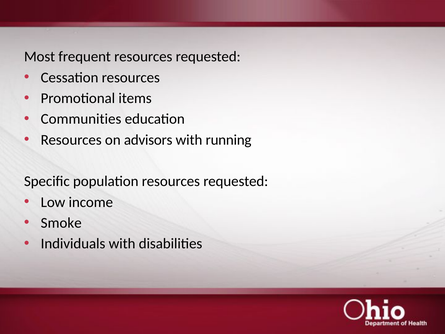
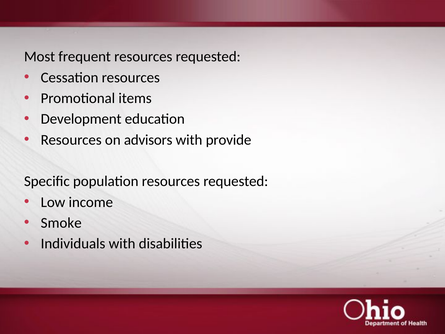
Communities: Communities -> Development (81, 119)
running: running -> provide (229, 140)
